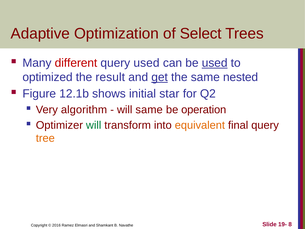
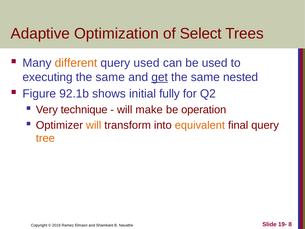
different colour: red -> orange (76, 63)
used underline: present -> none (215, 63)
optimized: optimized -> executing (48, 77)
result: result -> same (110, 77)
12.1b: 12.1b -> 92.1b (74, 94)
star: star -> fully (169, 94)
algorithm: algorithm -> technique (84, 110)
will same: same -> make (149, 110)
will colour: green -> orange (94, 125)
